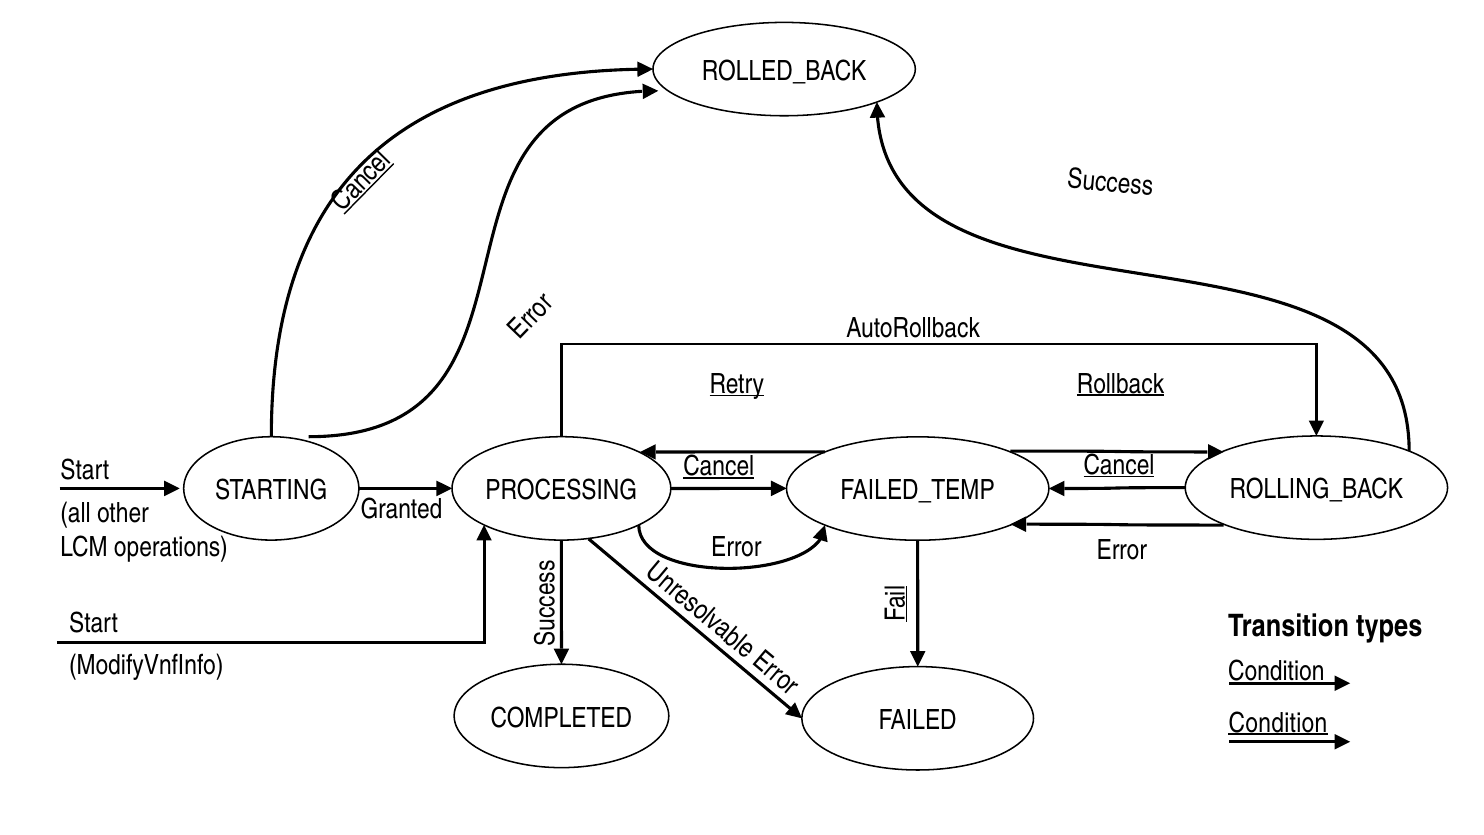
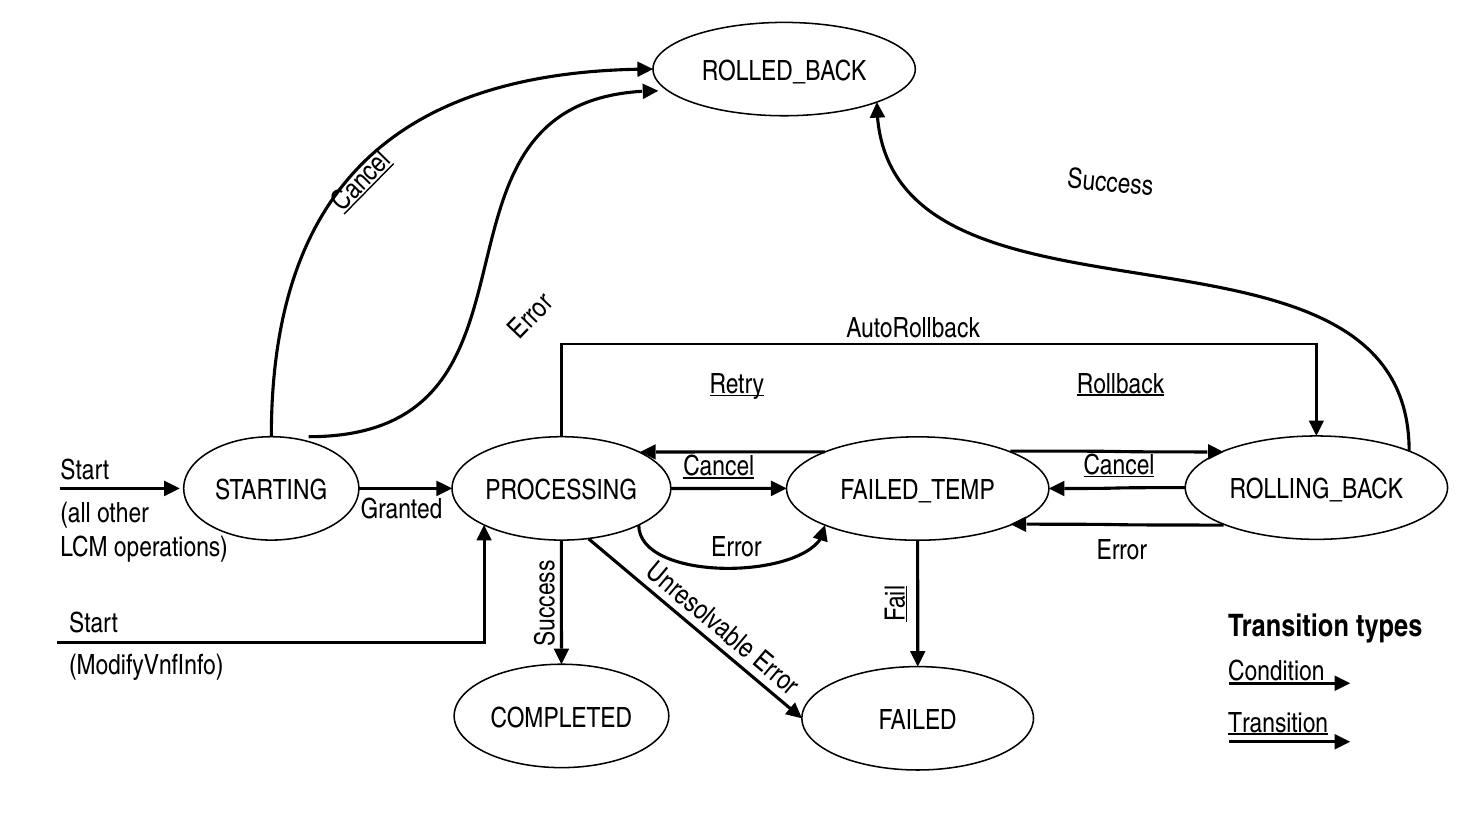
Condition: Condition -> Transition (1278, 723)
